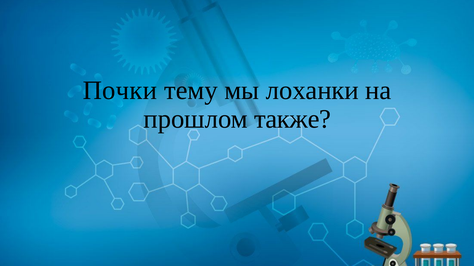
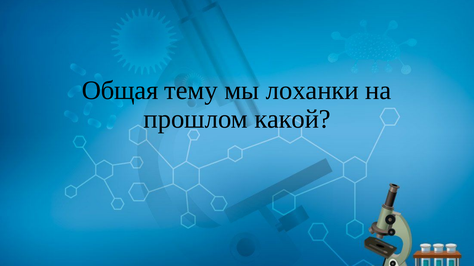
Почки: Почки -> Общая (120, 90)
также: также -> какой (293, 119)
